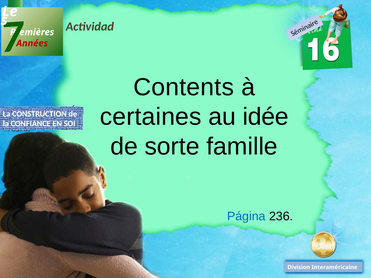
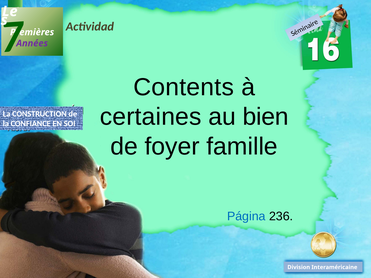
Années colour: red -> purple (32, 43)
idée: idée -> bien (266, 117)
sorte: sorte -> foyer (172, 147)
